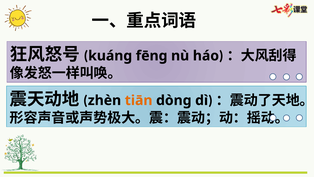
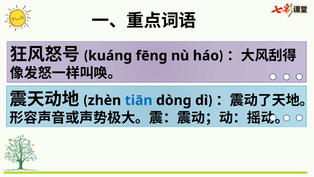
tiān colour: orange -> blue (139, 100)
